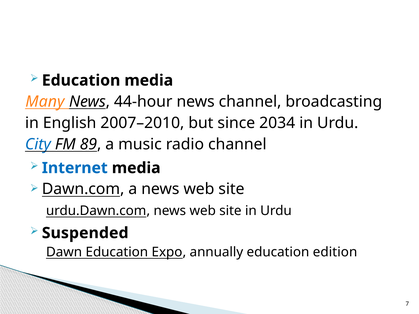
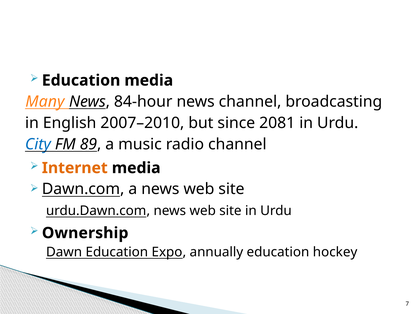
44-hour: 44-hour -> 84-hour (143, 102)
2034: 2034 -> 2081 (277, 123)
Internet colour: blue -> orange (75, 168)
Suspended: Suspended -> Ownership (85, 233)
edition: edition -> hockey (335, 252)
